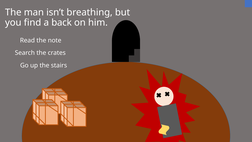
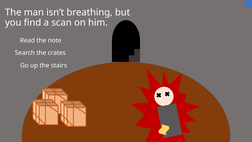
back: back -> scan (62, 23)
